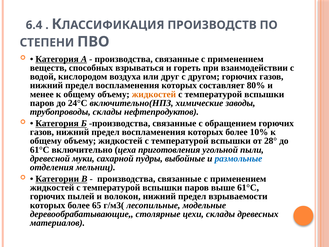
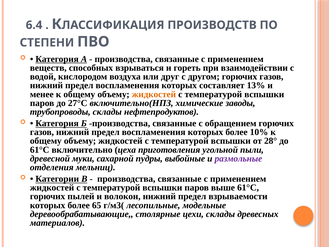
80%: 80% -> 13% (256, 85)
24°С: 24°С -> 27°С (78, 103)
размольные colour: blue -> purple (238, 158)
